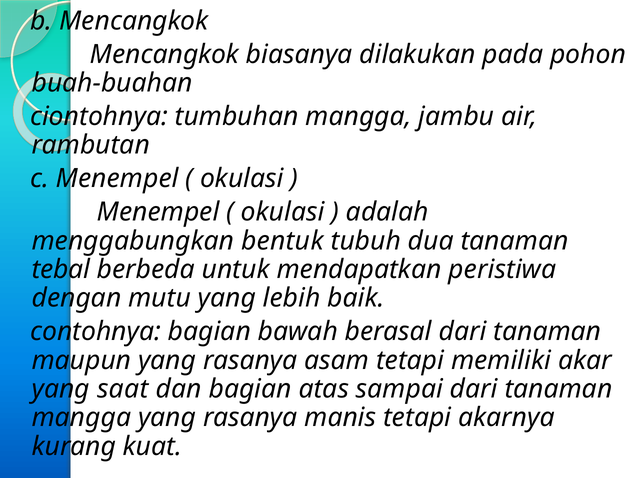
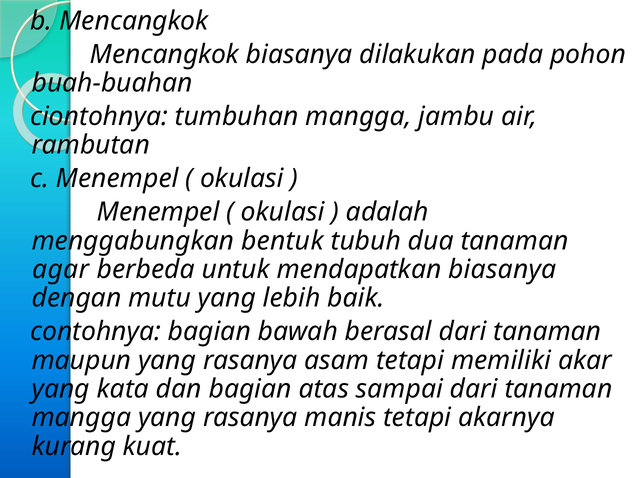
tebal: tebal -> agar (61, 269)
mendapatkan peristiwa: peristiwa -> biasanya (502, 269)
saat: saat -> kata (123, 389)
